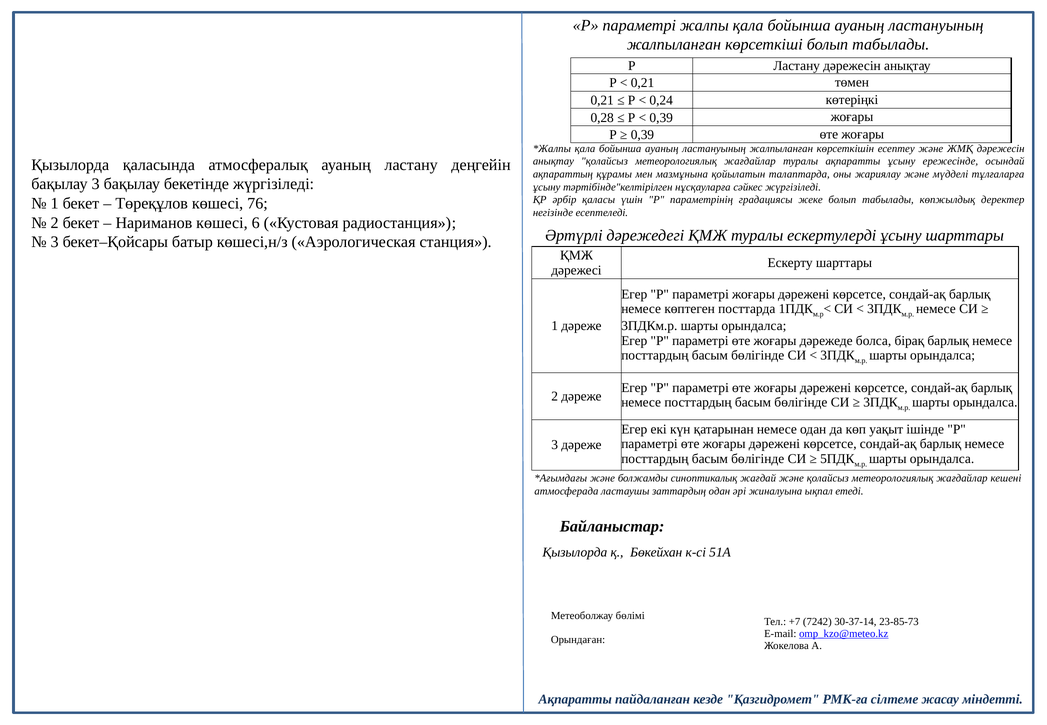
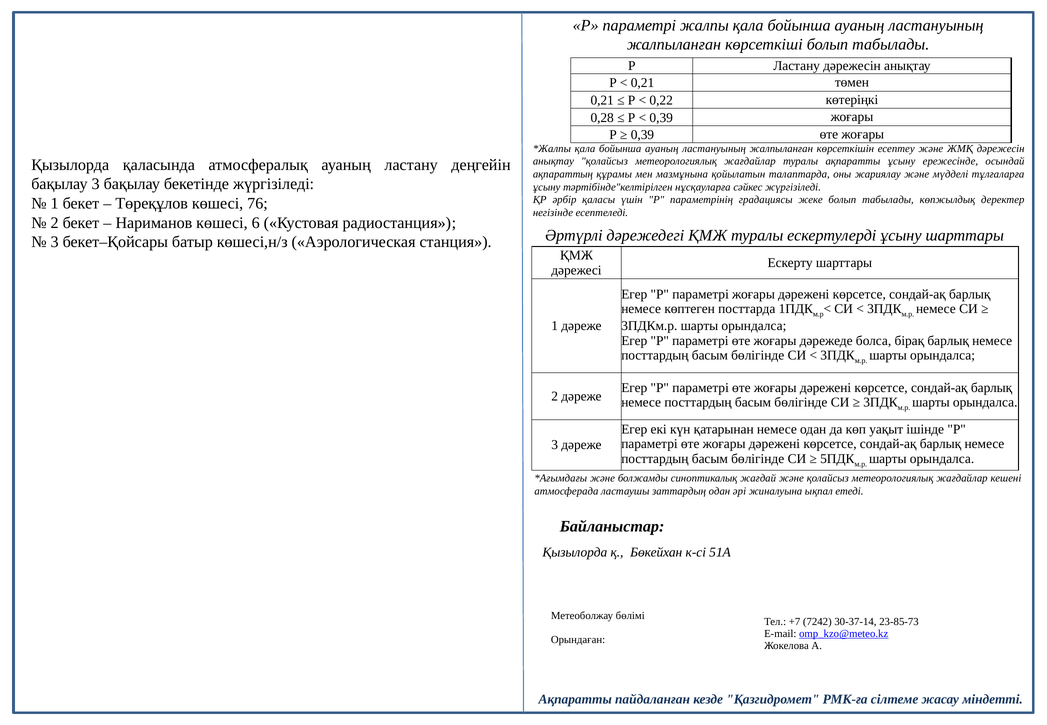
0,24: 0,24 -> 0,22 (661, 100)
